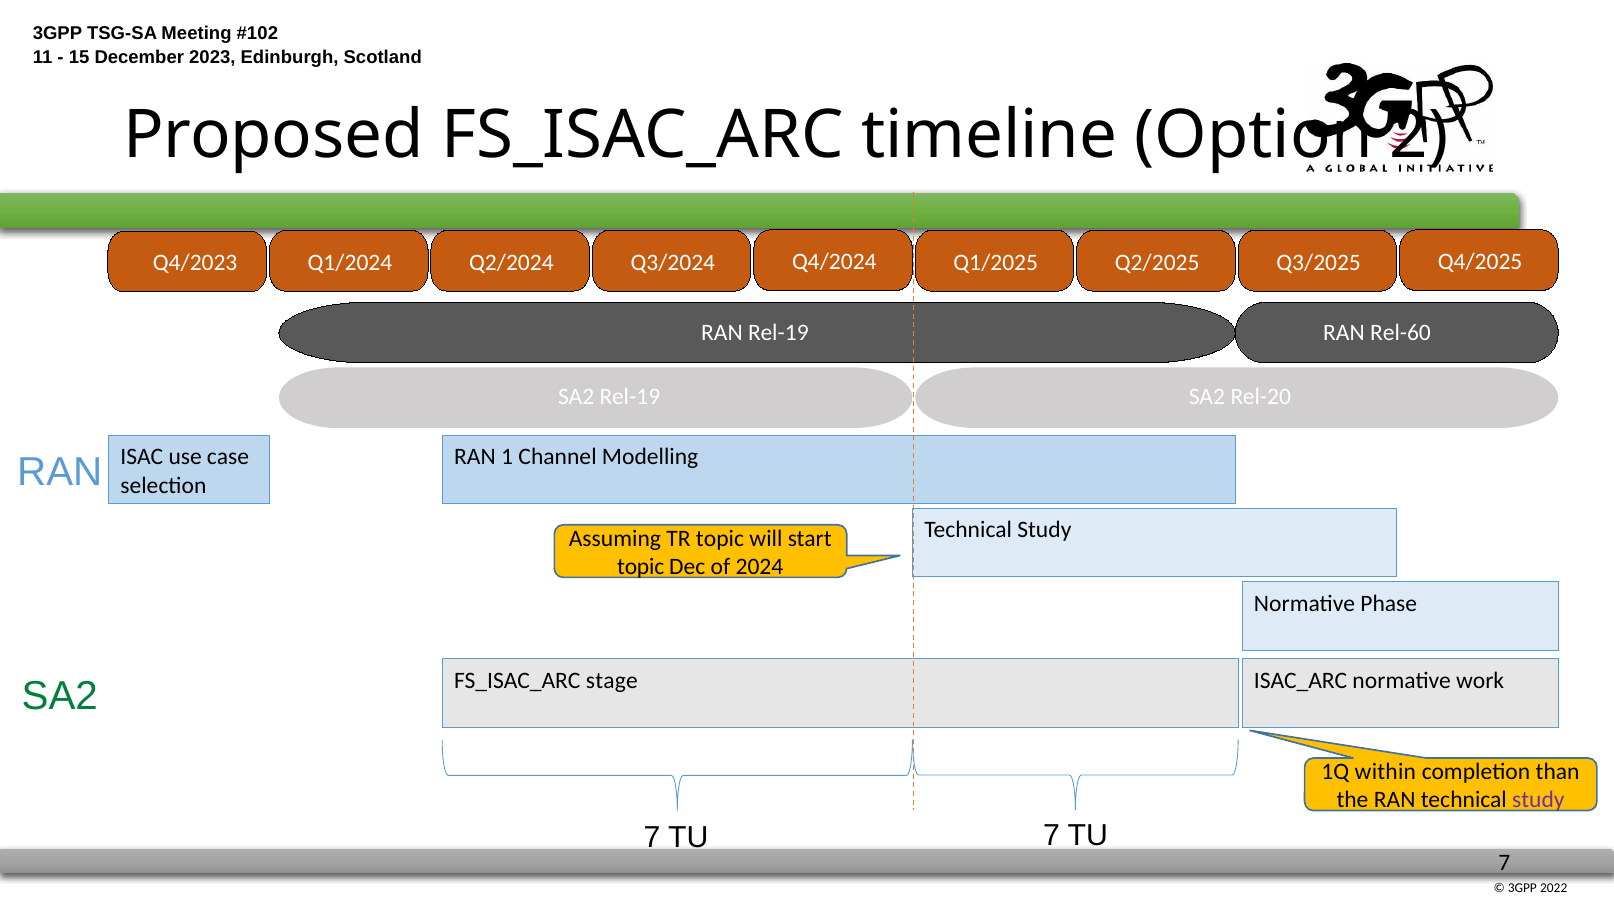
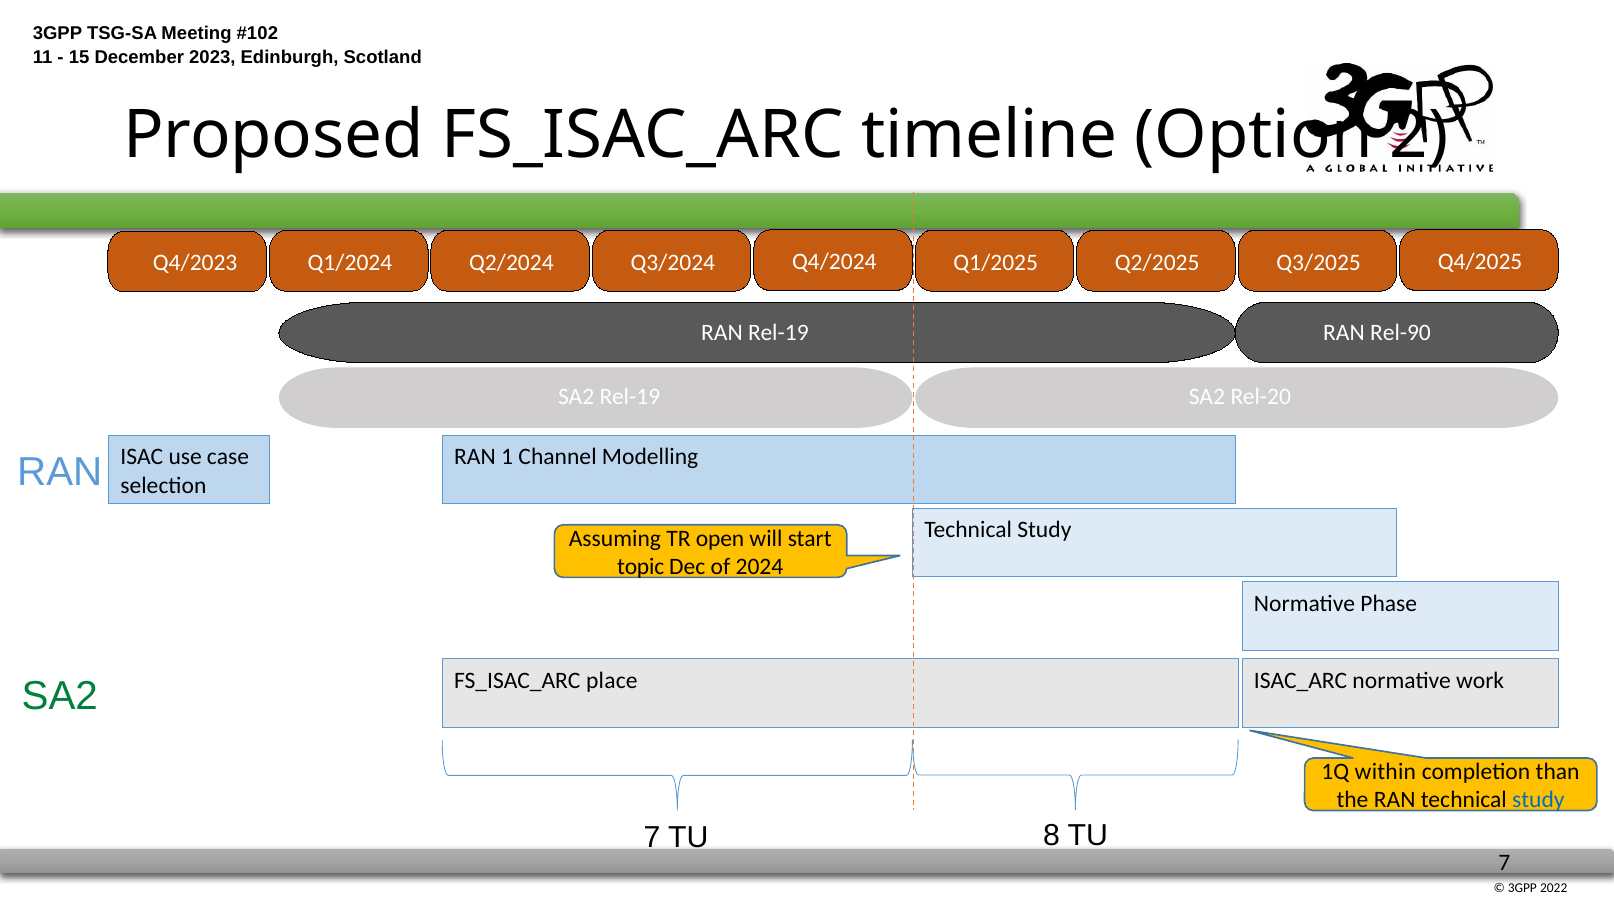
Rel-60: Rel-60 -> Rel-90 (1400, 332)
TR topic: topic -> open (720, 538)
stage: stage -> place (612, 680)
study colour: purple -> blue (1538, 800)
TU 7: 7 -> 8 (1051, 836)
